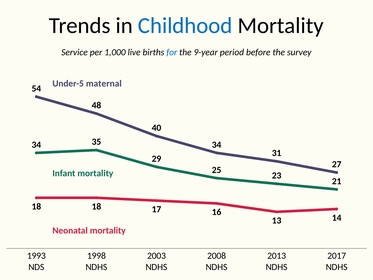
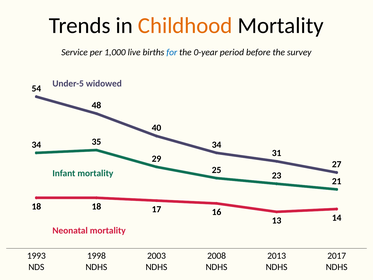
Childhood colour: blue -> orange (185, 25)
9-year: 9-year -> 0-year (206, 52)
maternal: maternal -> widowed (104, 83)
